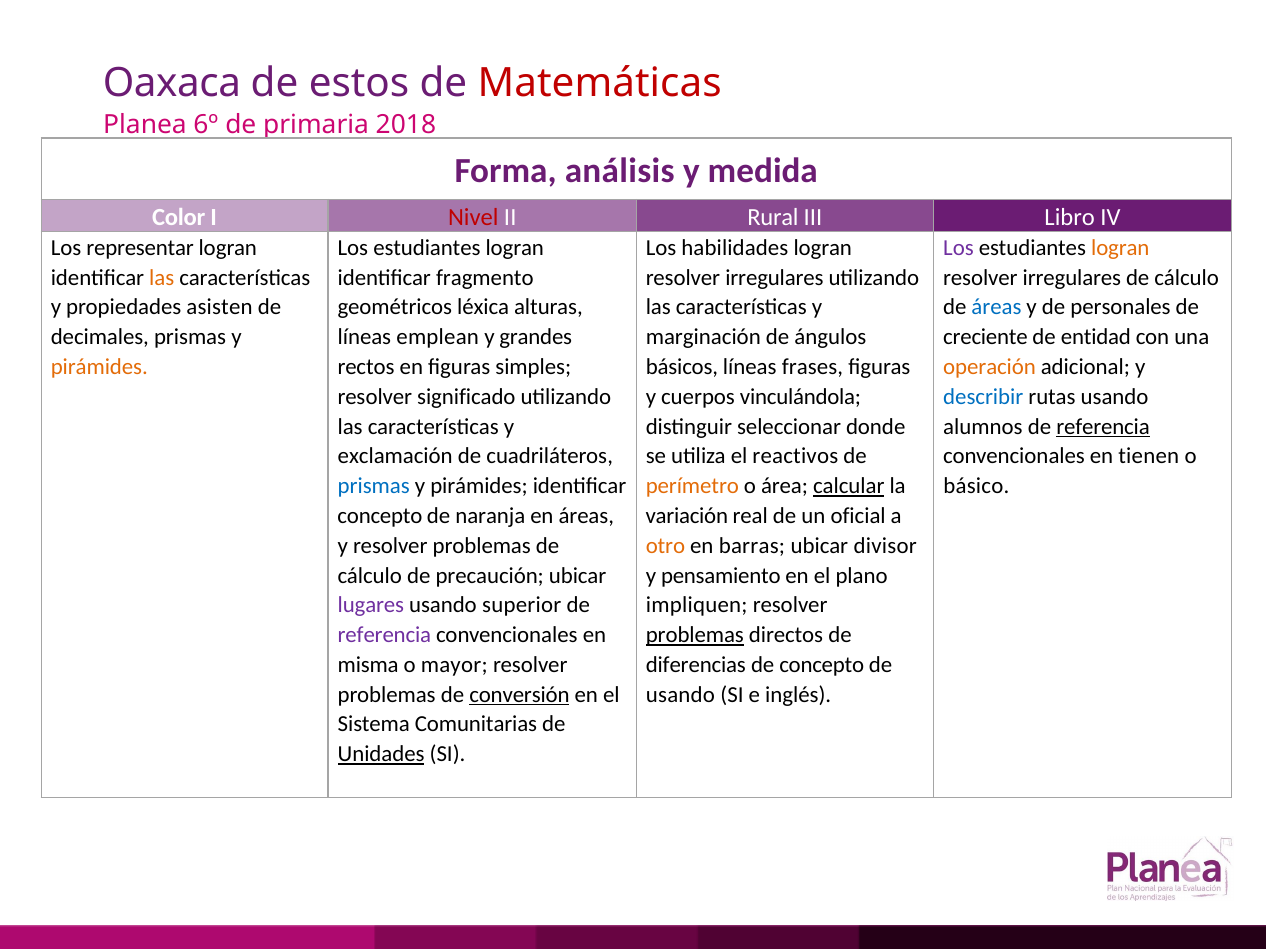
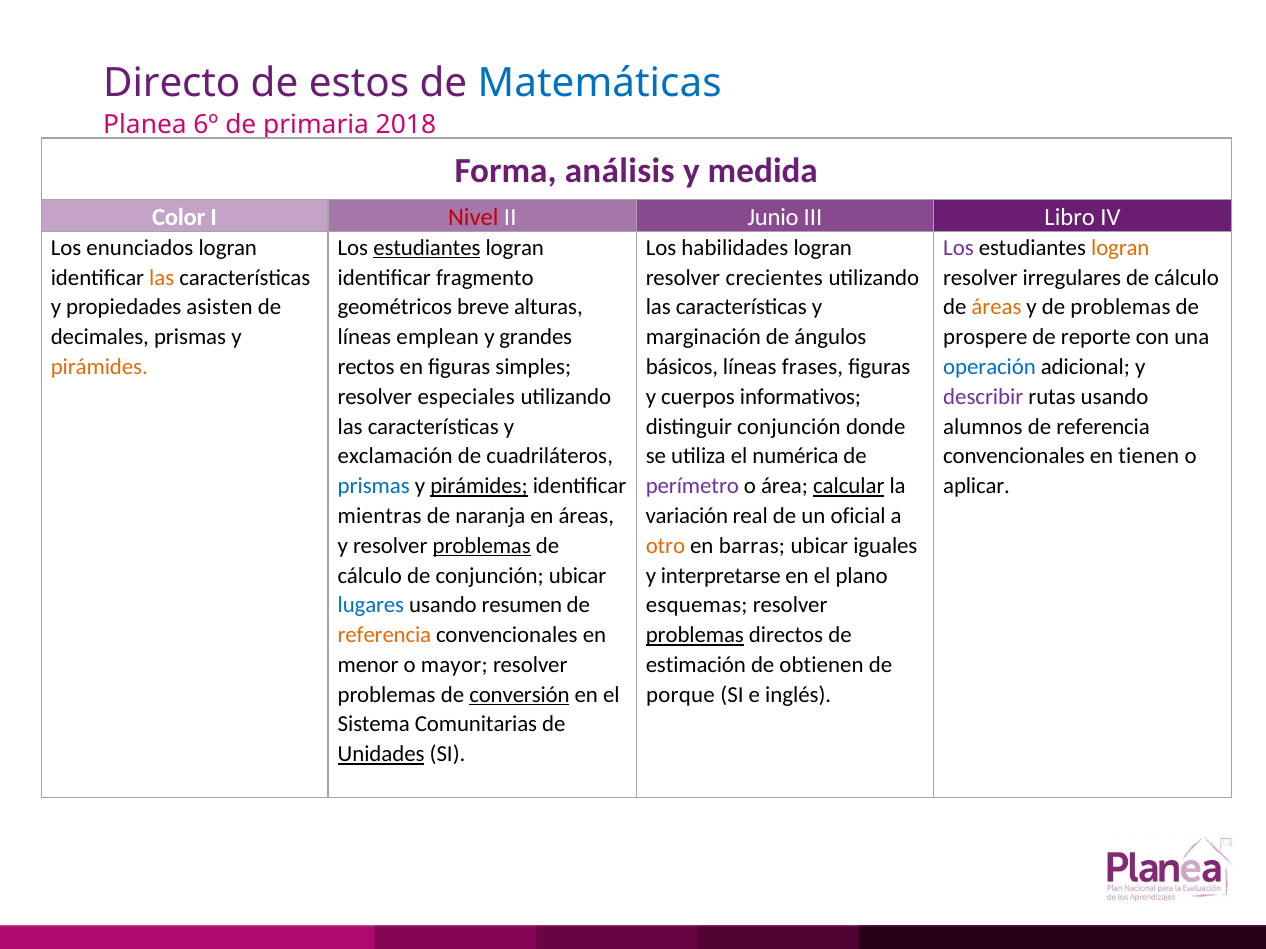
Oaxaca: Oaxaca -> Directo (172, 83)
Matemáticas colour: red -> blue (600, 83)
Rural: Rural -> Junio (773, 217)
representar: representar -> enunciados (140, 248)
estudiantes underline: none -> present (427, 248)
irregulares: irregulares -> crecientes (774, 278)
léxica: léxica -> breve (483, 308)
áreas colour: blue -> orange (996, 308)
de personales: personales -> problemas (1120, 308)
creciente: creciente -> prospere (985, 337)
entidad: entidad -> reporte (1096, 337)
operación colour: orange -> blue (990, 367)
significado: significado -> especiales (466, 397)
vinculándola: vinculándola -> informativos (801, 397)
describir colour: blue -> purple (983, 397)
distinguir seleccionar: seleccionar -> conjunción (789, 427)
referencia underline: present -> none (1103, 427)
reactivos: reactivos -> numérica (796, 457)
pirámides underline: none -> present (479, 486)
perímetro colour: orange -> purple (692, 486)
básico: básico -> aplicar (977, 486)
concepto: concepto -> mientras (380, 516)
problemas underline: none -> present (482, 546)
divisor: divisor -> iguales (885, 546)
de precaución: precaución -> conjunción (490, 576)
pensamiento: pensamiento -> interpretarse (721, 576)
lugares colour: purple -> blue (371, 606)
superior: superior -> resumen (522, 606)
impliquen: impliquen -> esquemas (697, 606)
referencia colour: purple -> orange (384, 635)
misma: misma -> menor (368, 665)
diferencias: diferencias -> estimación (696, 665)
de concepto: concepto -> obtienen (822, 665)
usando: usando -> porque (680, 695)
